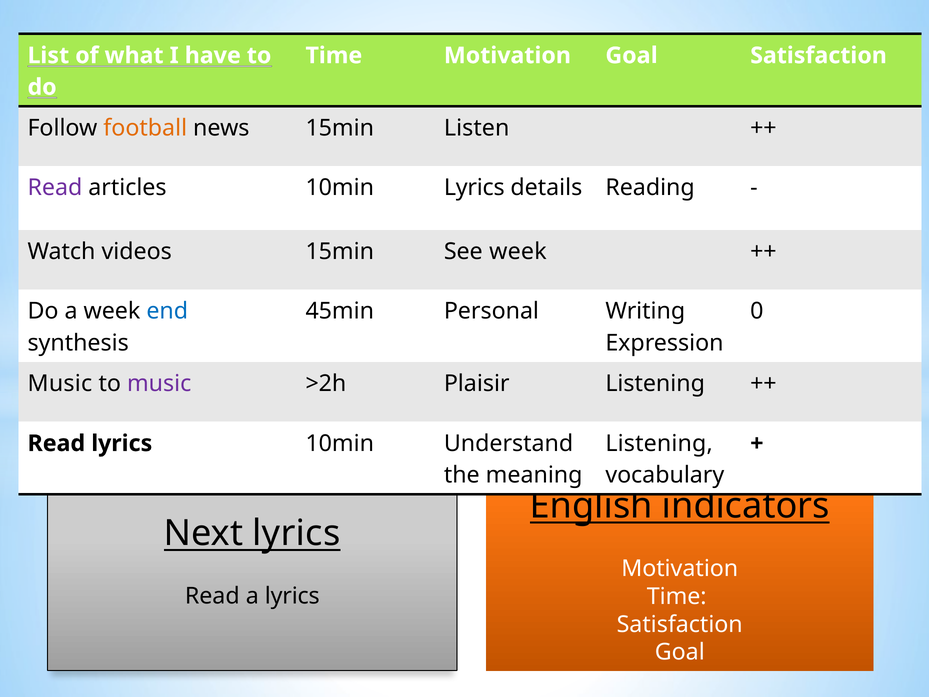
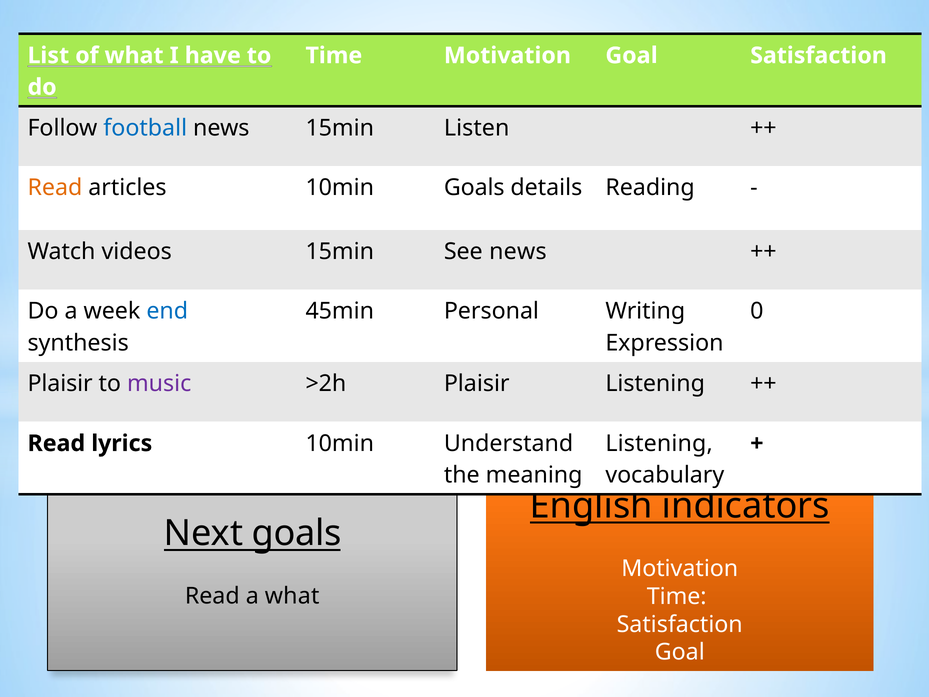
football colour: orange -> blue (145, 128)
Read colour: purple -> orange (55, 188)
10min Lyrics: Lyrics -> Goals (474, 188)
See week: week -> news (518, 252)
Music: Music -> Plaisir (60, 384)
Next lyrics: lyrics -> goals (297, 533)
a lyrics: lyrics -> what (292, 596)
